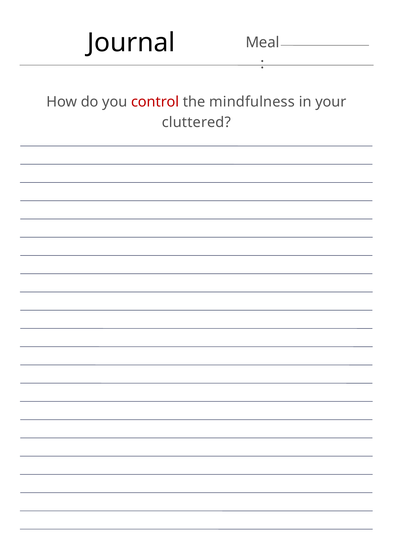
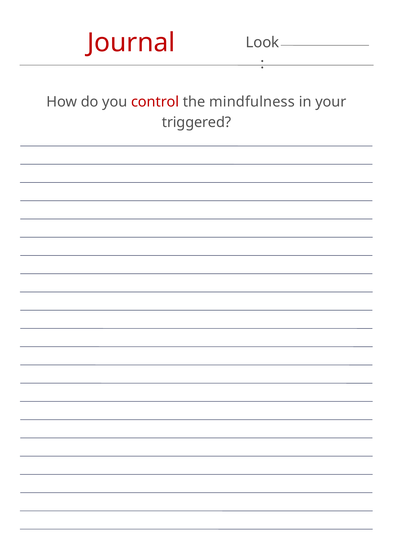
Journal colour: black -> red (131, 43)
Meal: Meal -> Look (262, 42)
cluttered: cluttered -> triggered (197, 122)
